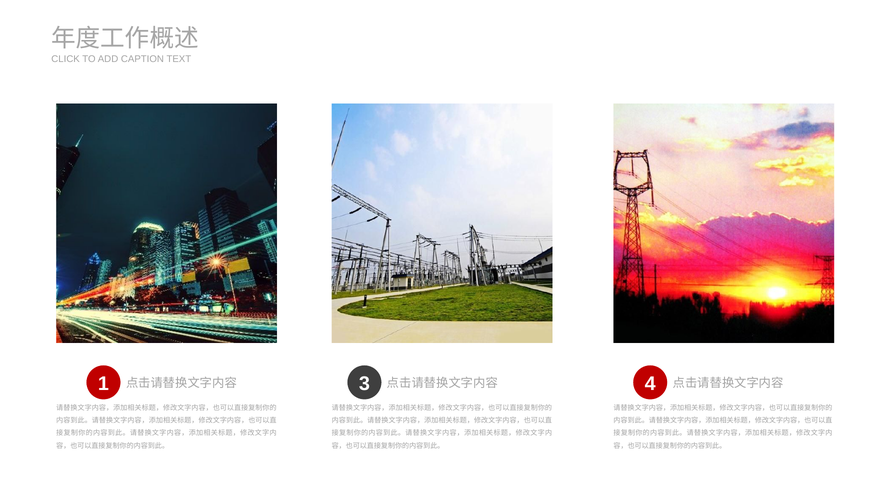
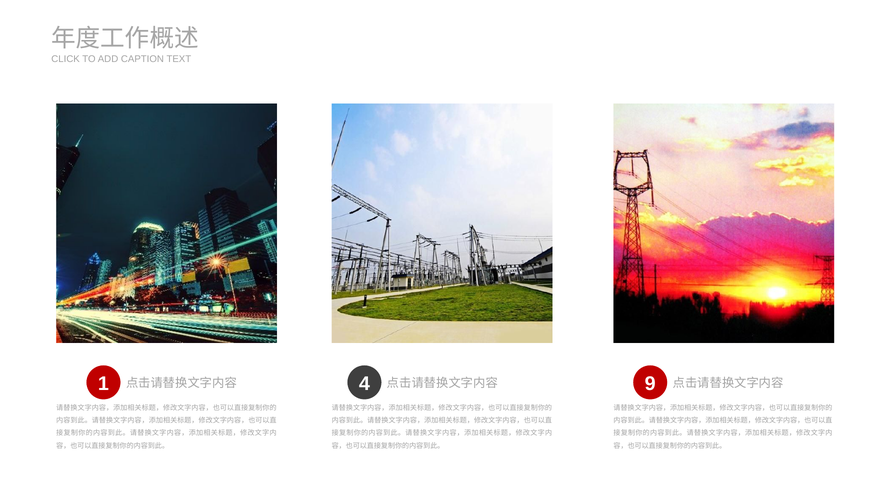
3: 3 -> 4 (364, 384)
4: 4 -> 9 (650, 384)
